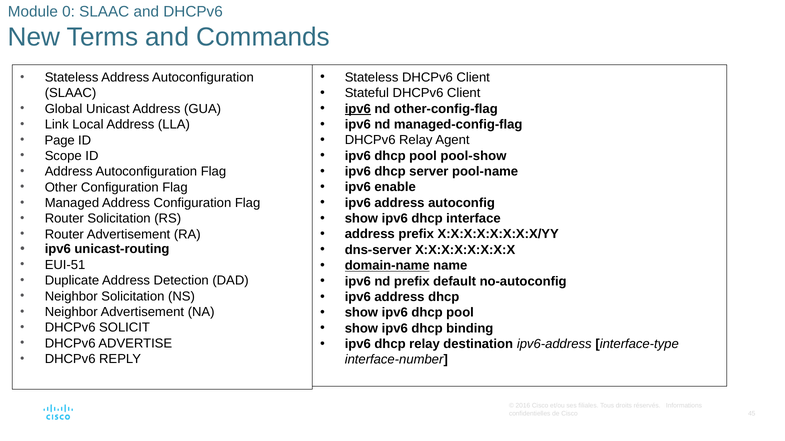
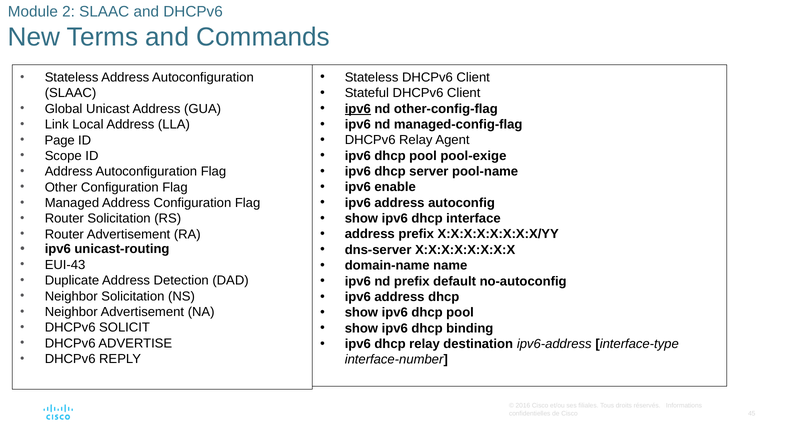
0: 0 -> 2 (69, 11)
pool-show: pool-show -> pool-exige (473, 156)
EUI-51: EUI-51 -> EUI-43 (65, 265)
domain-name underline: present -> none (387, 266)
